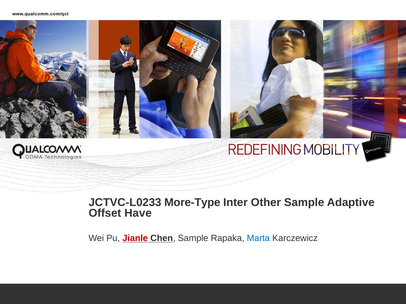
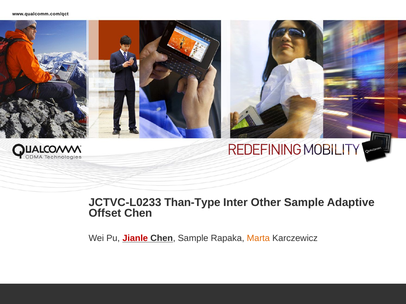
More-Type: More-Type -> Than-Type (192, 203)
Offset Have: Have -> Chen (138, 214)
Marta colour: blue -> orange (258, 239)
